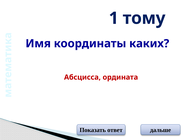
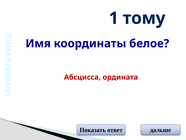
каких: каких -> белое (149, 43)
